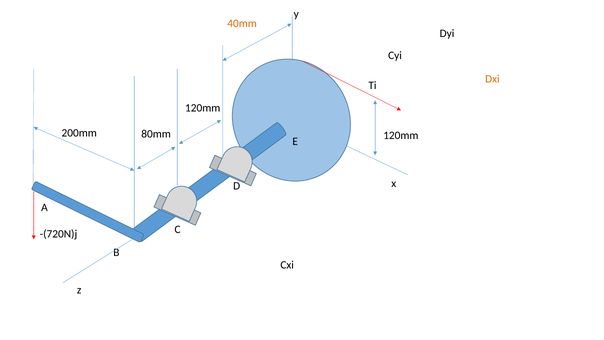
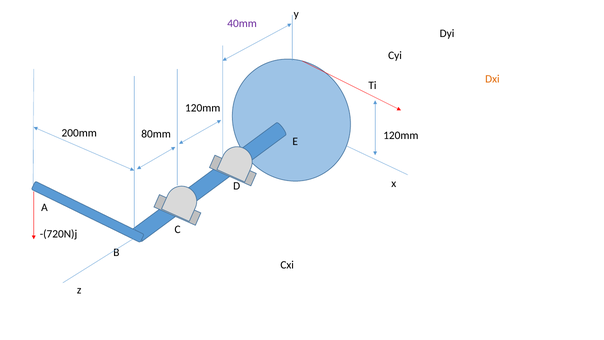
40mm colour: orange -> purple (242, 24)
